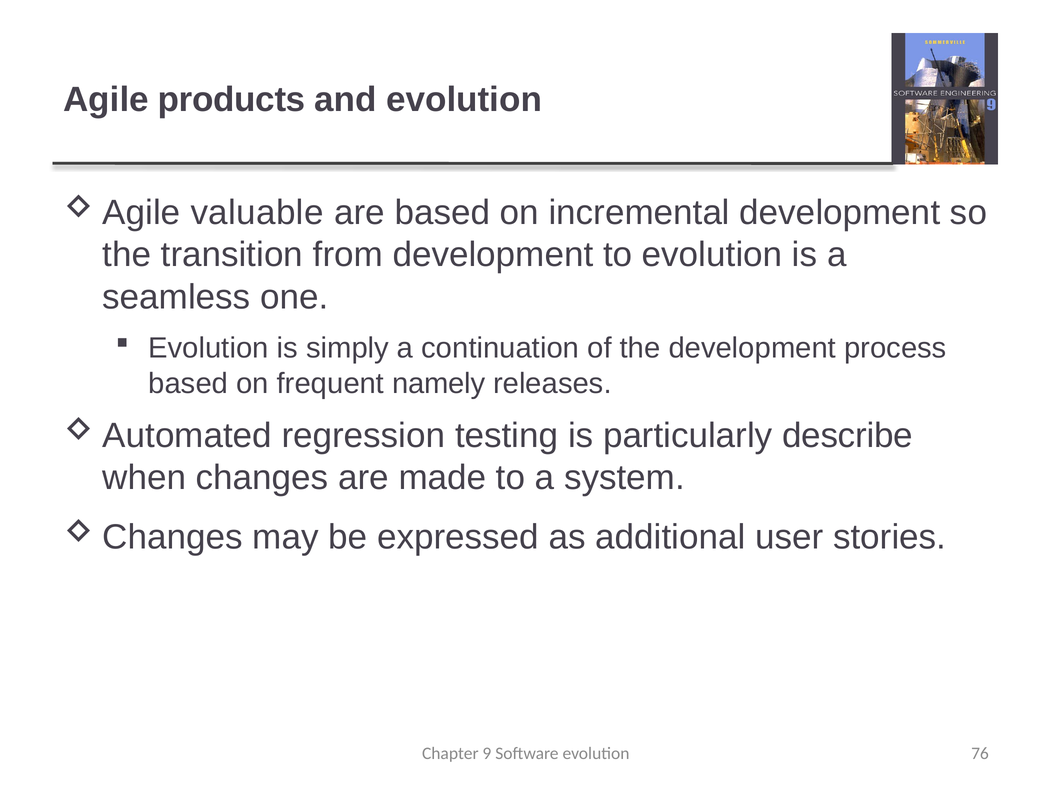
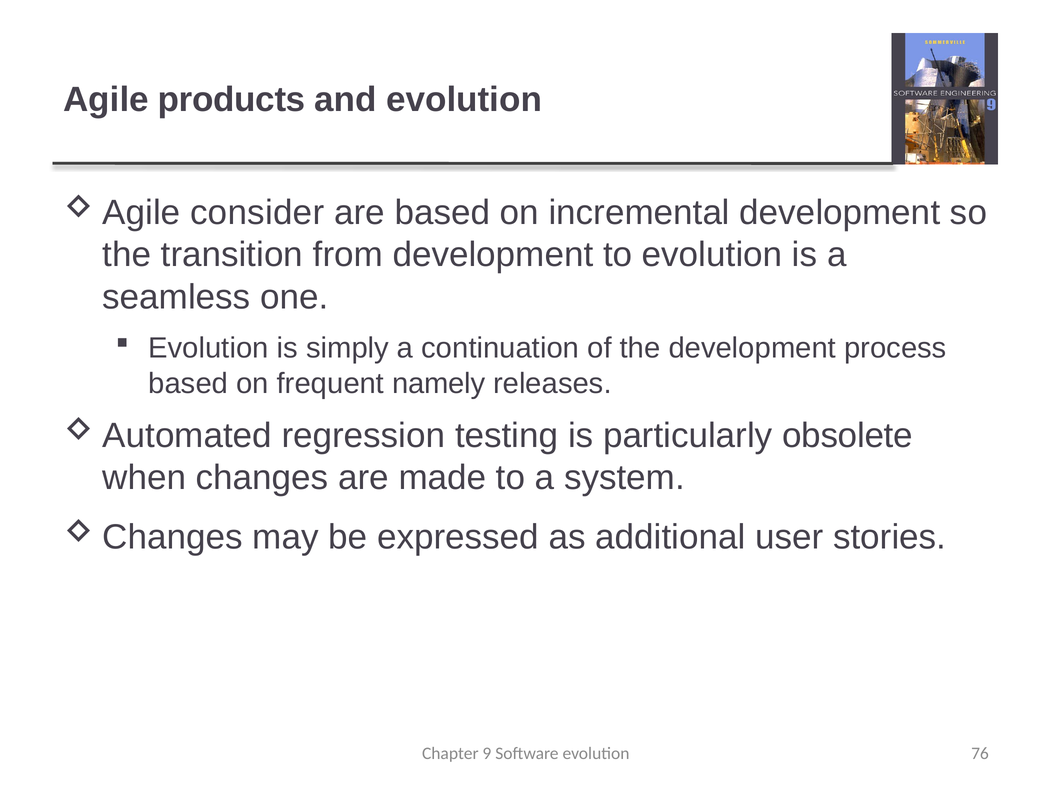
valuable: valuable -> consider (257, 213)
describe: describe -> obsolete (848, 436)
